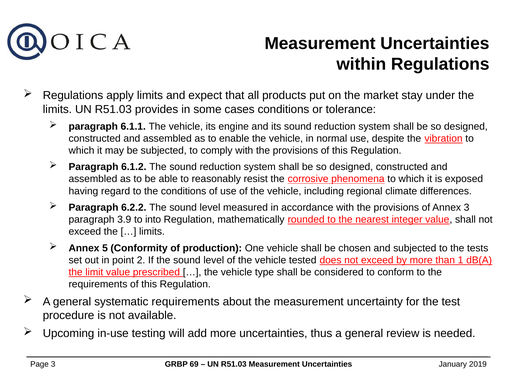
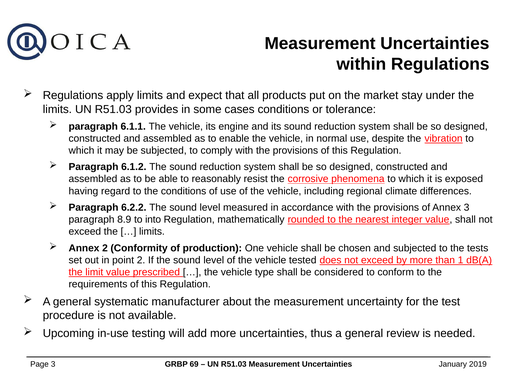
3.9: 3.9 -> 8.9 (124, 219)
Annex 5: 5 -> 2 (105, 248)
systematic requirements: requirements -> manufacturer (186, 301)
